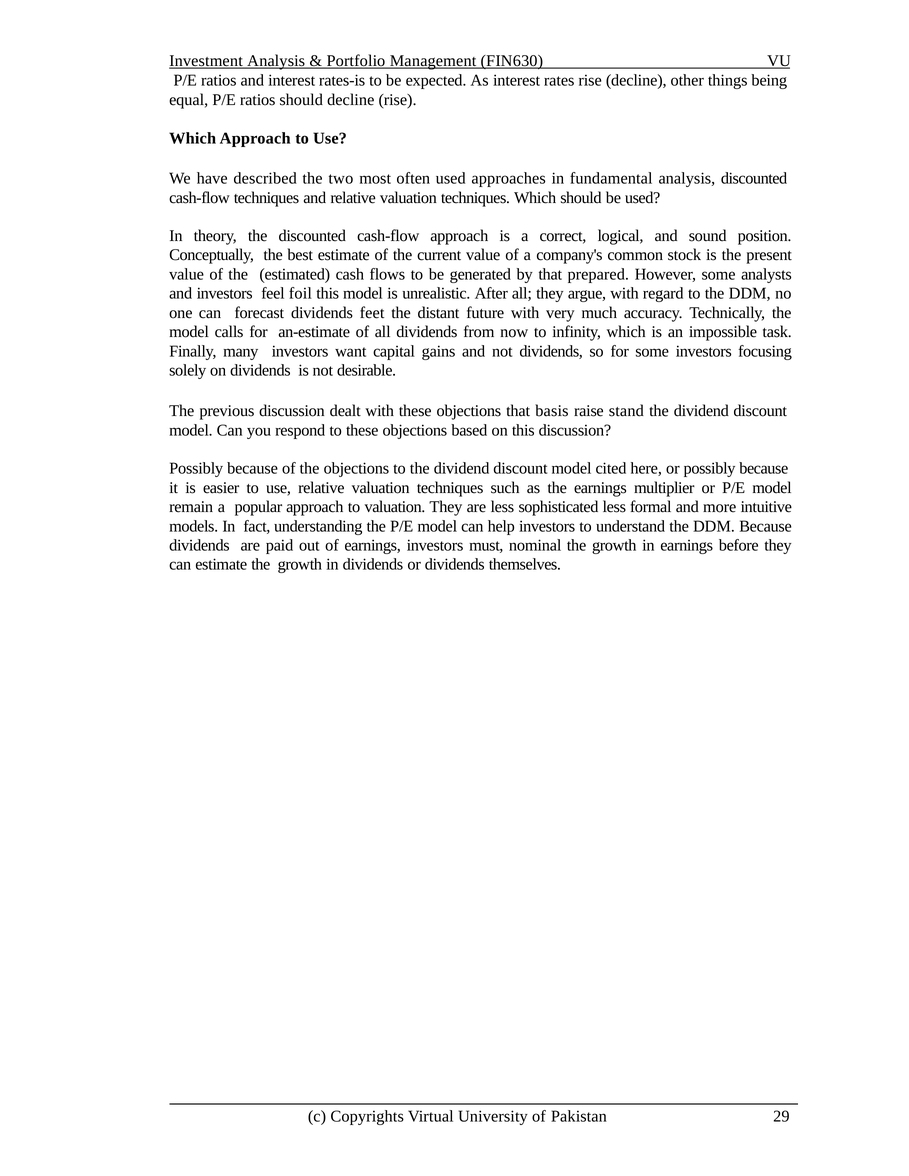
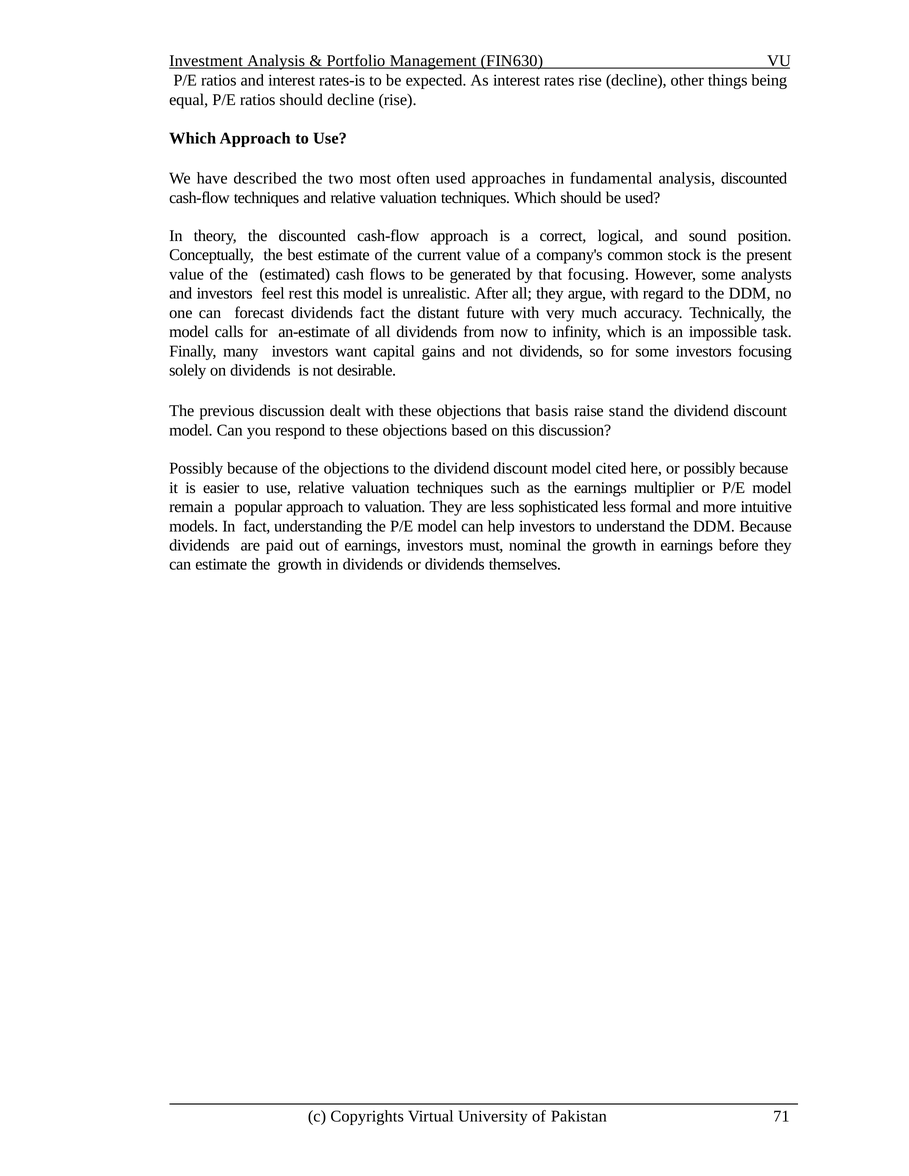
that prepared: prepared -> focusing (598, 274)
foil: foil -> rest (300, 294)
dividends feet: feet -> fact (372, 313)
29: 29 -> 71 (781, 1117)
